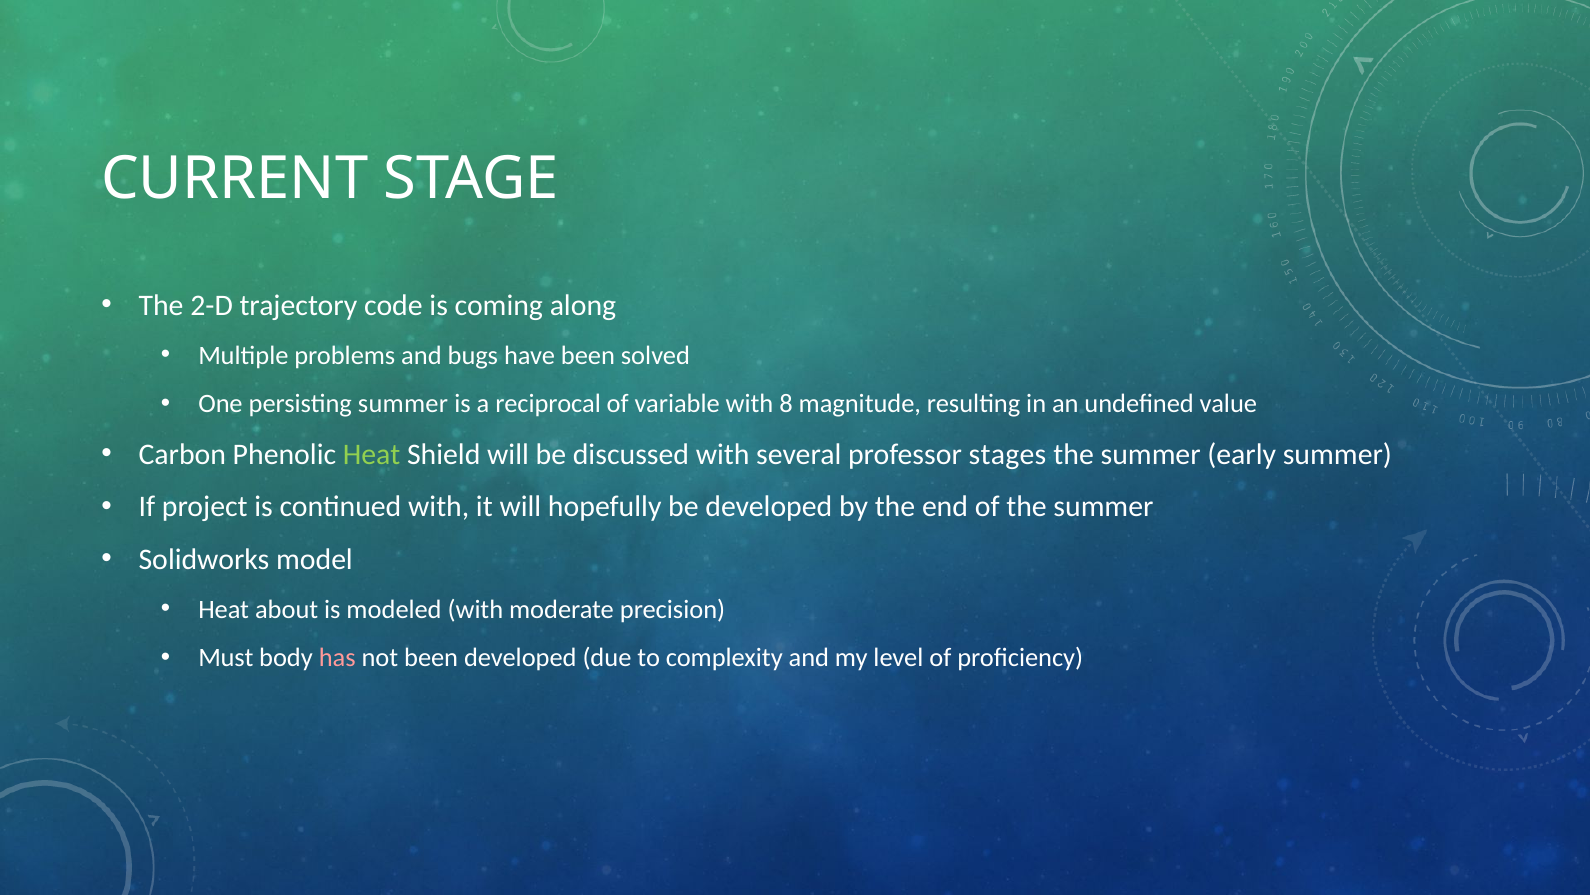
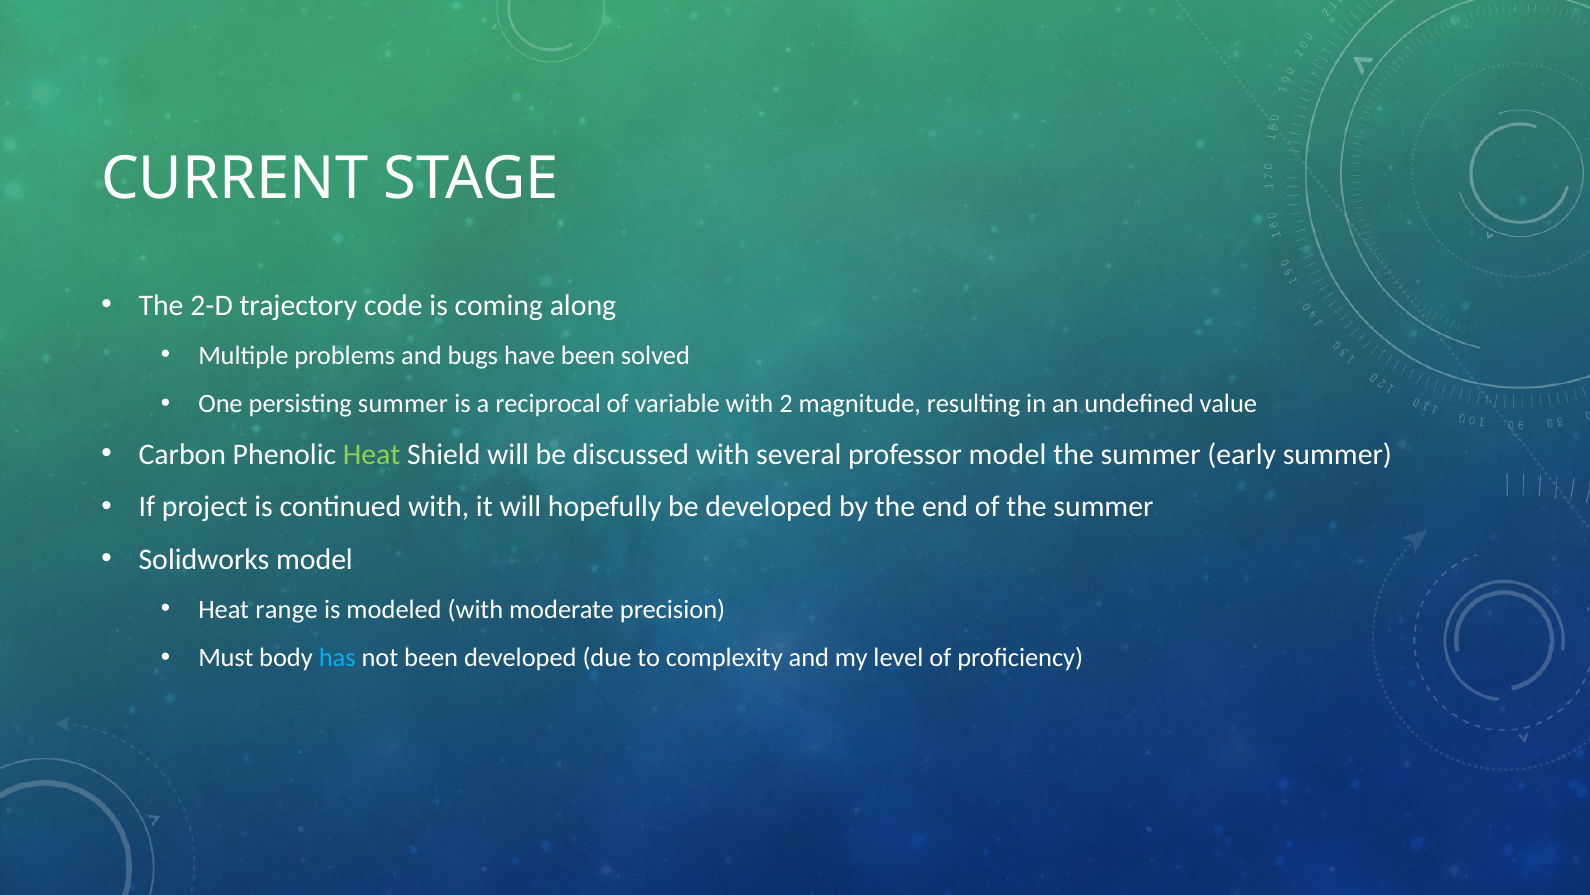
8: 8 -> 2 (786, 404)
professor stages: stages -> model (1008, 454)
about: about -> range (287, 609)
has colour: pink -> light blue (337, 658)
